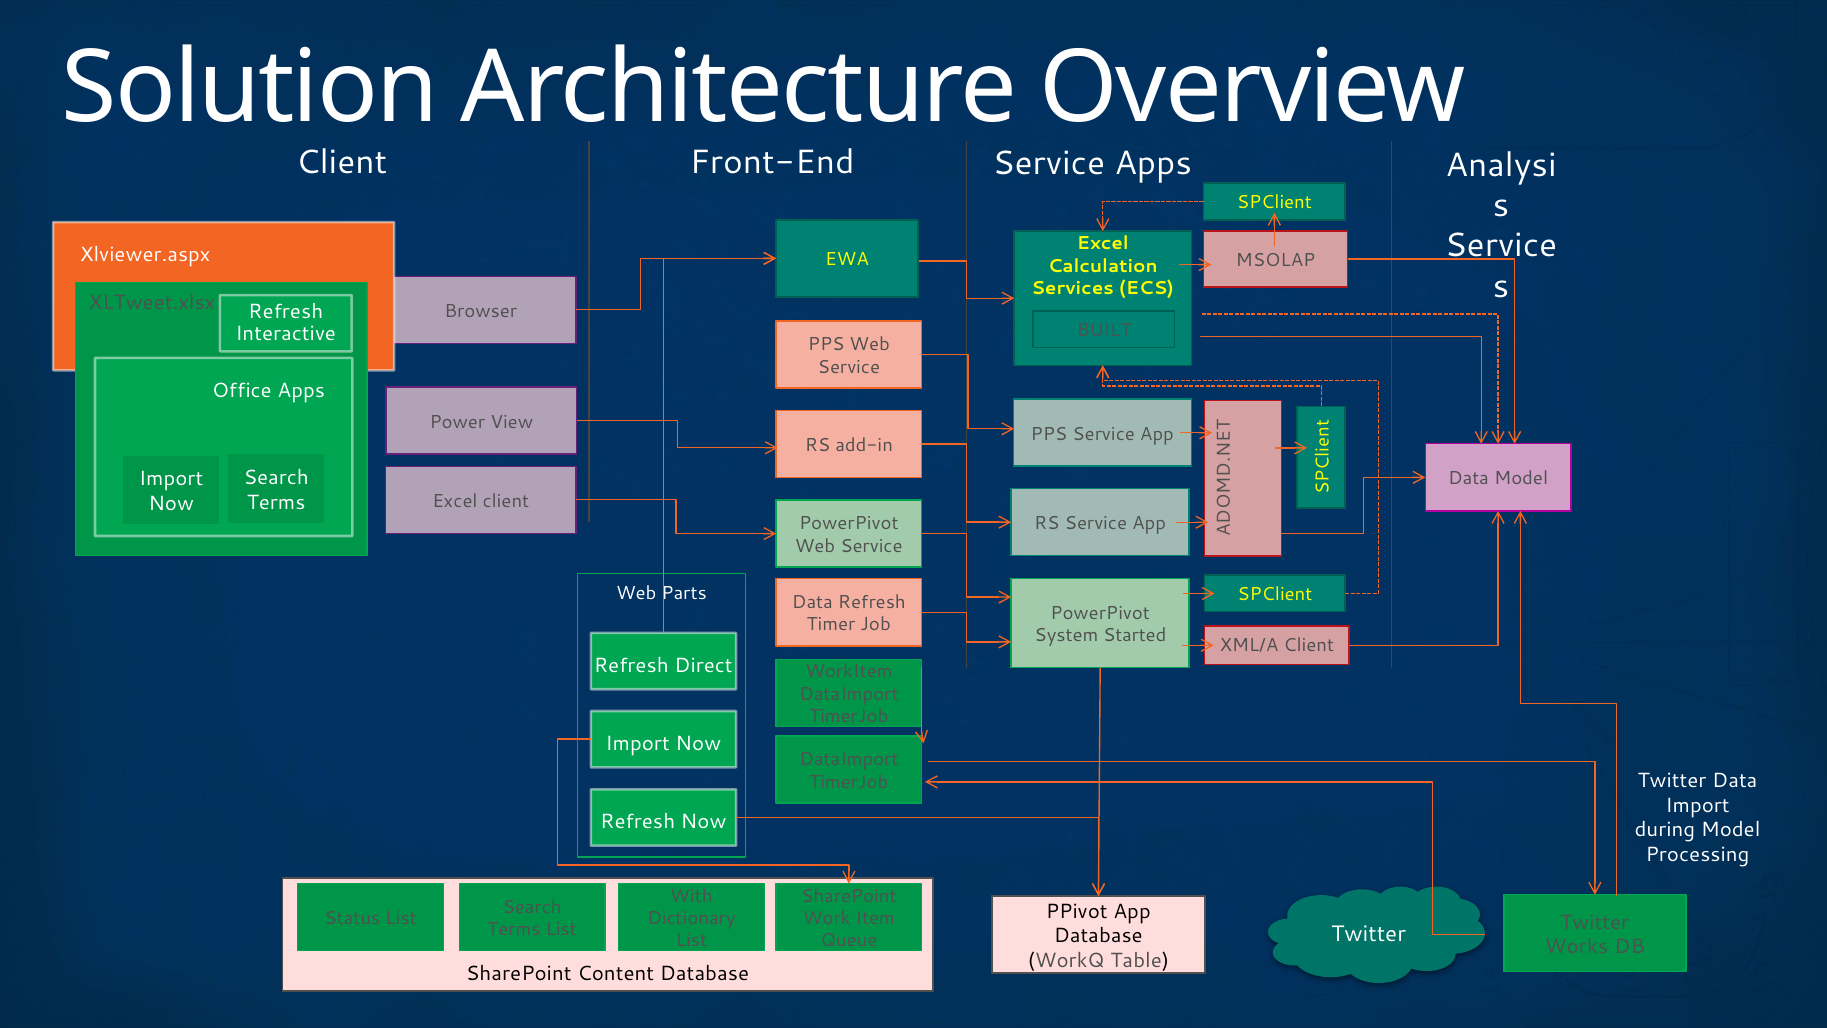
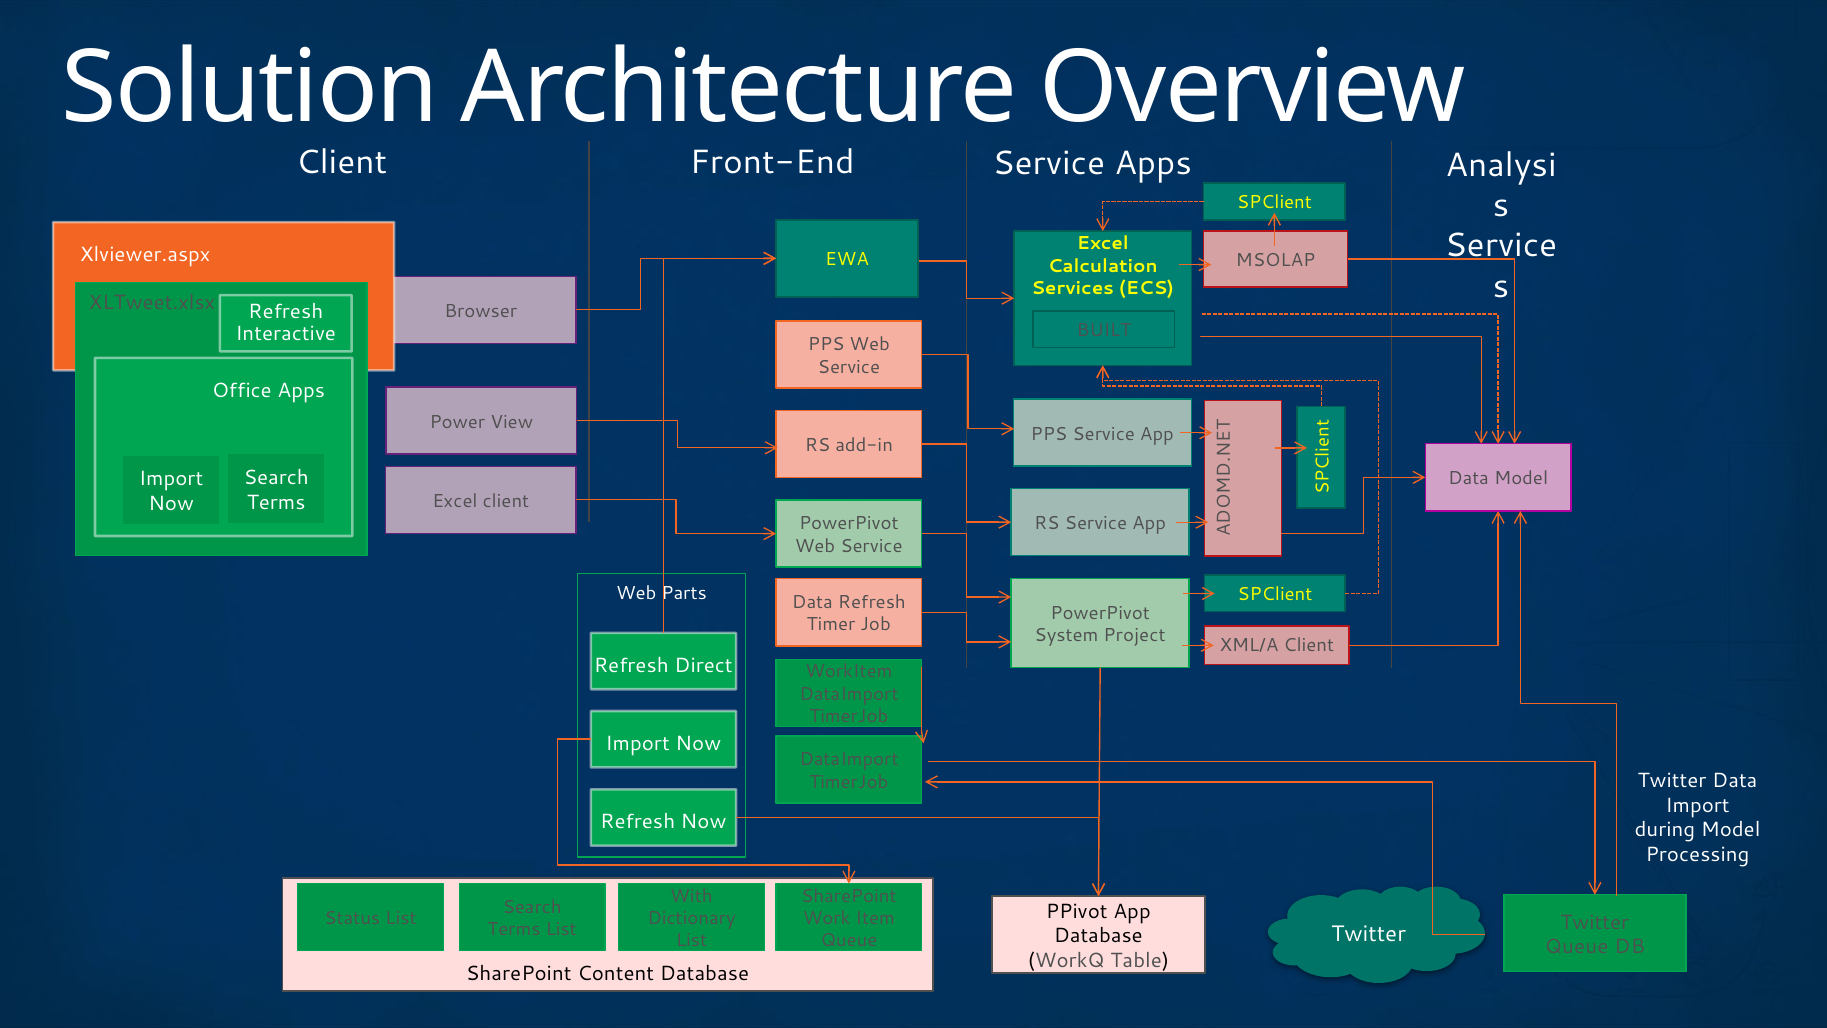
Started: Started -> Project (1135, 635)
Works: Works -> Queue (1577, 947)
